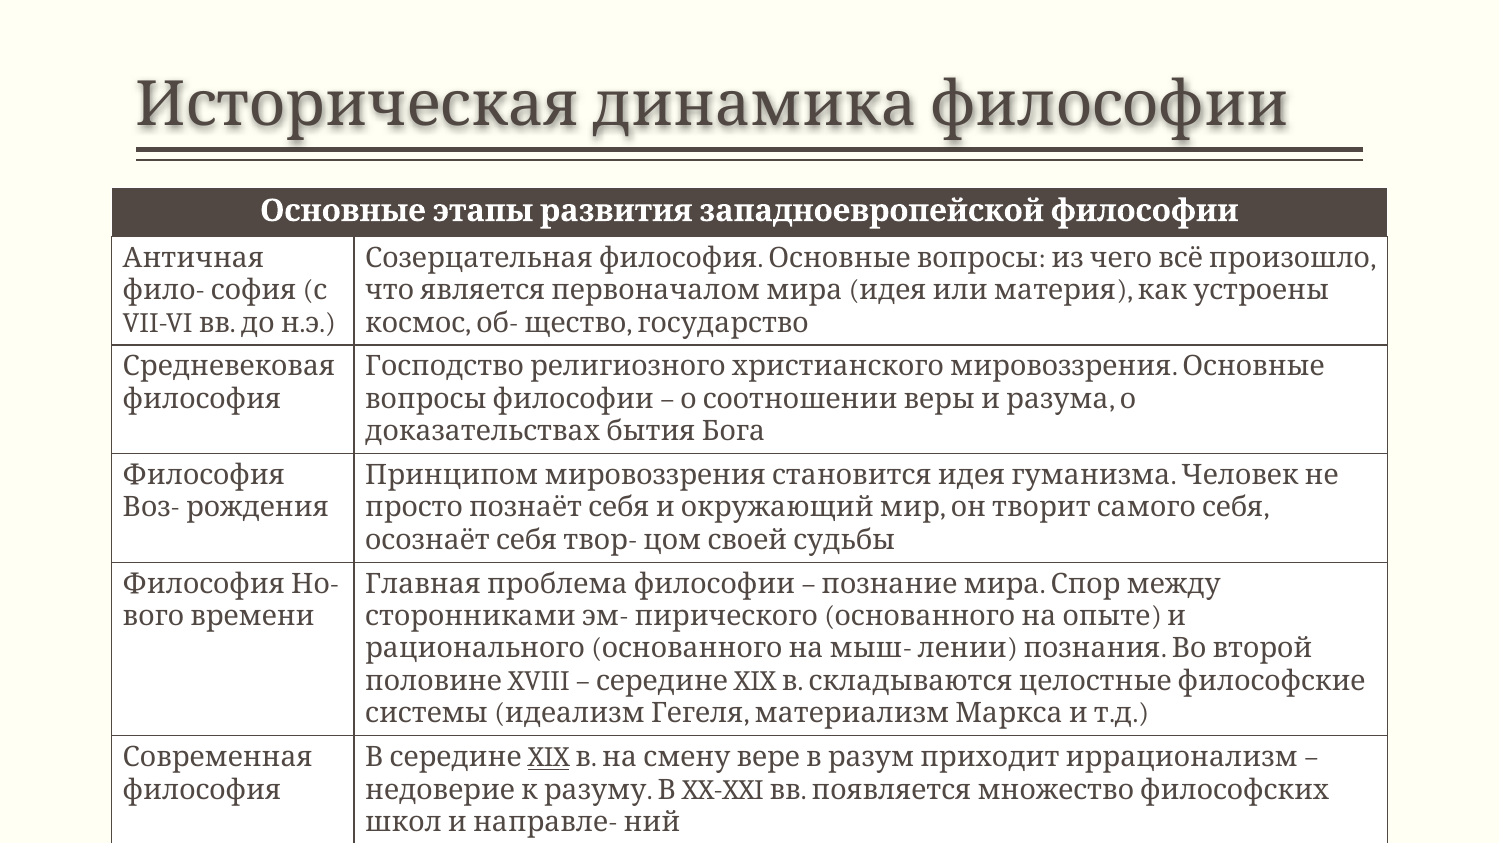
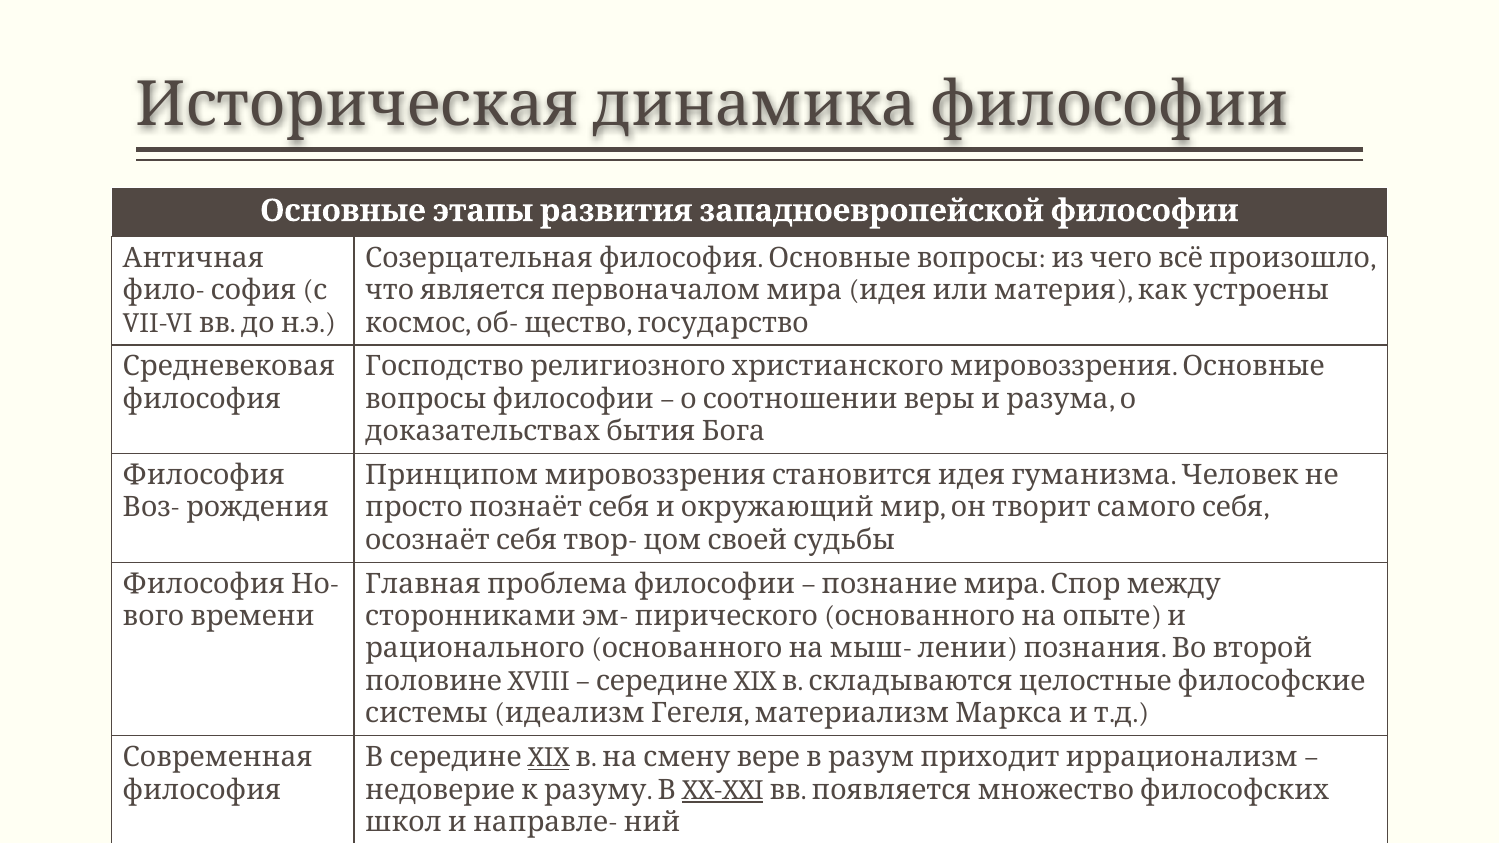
XX-XXI underline: none -> present (723, 790)
